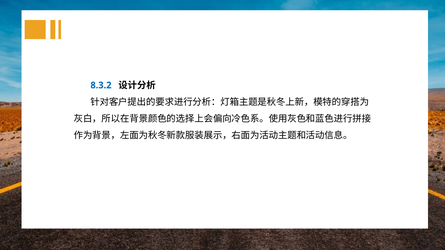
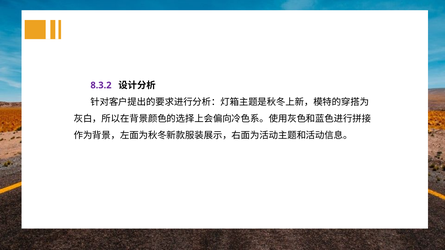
8.3.2 colour: blue -> purple (101, 85)
